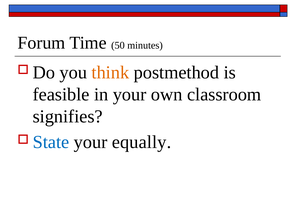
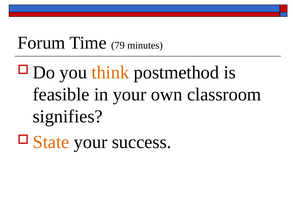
50: 50 -> 79 (118, 45)
State colour: blue -> orange (51, 142)
equally: equally -> success (142, 142)
